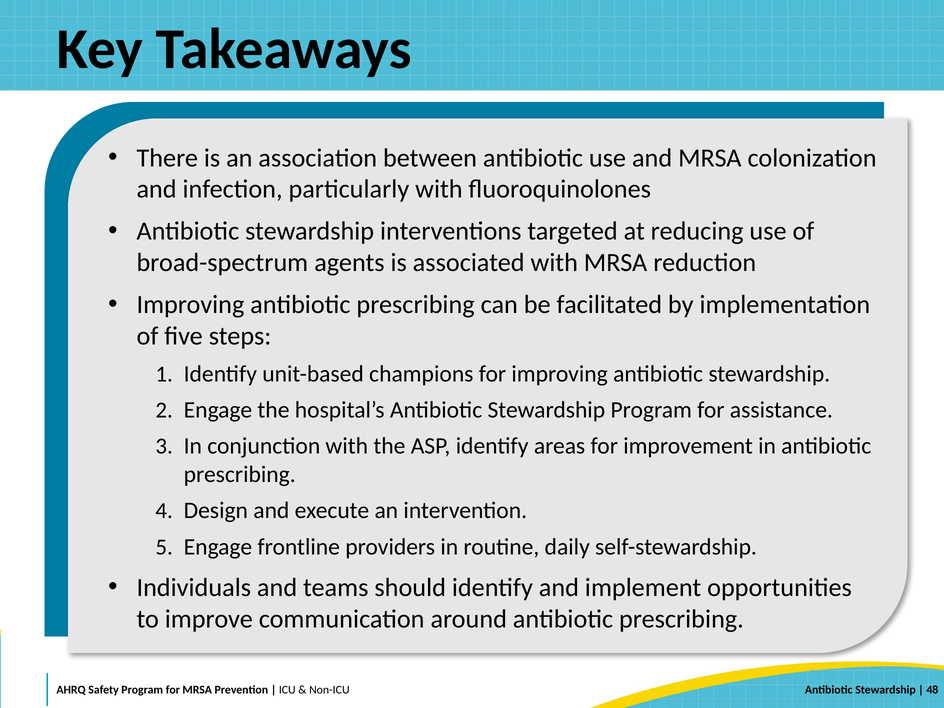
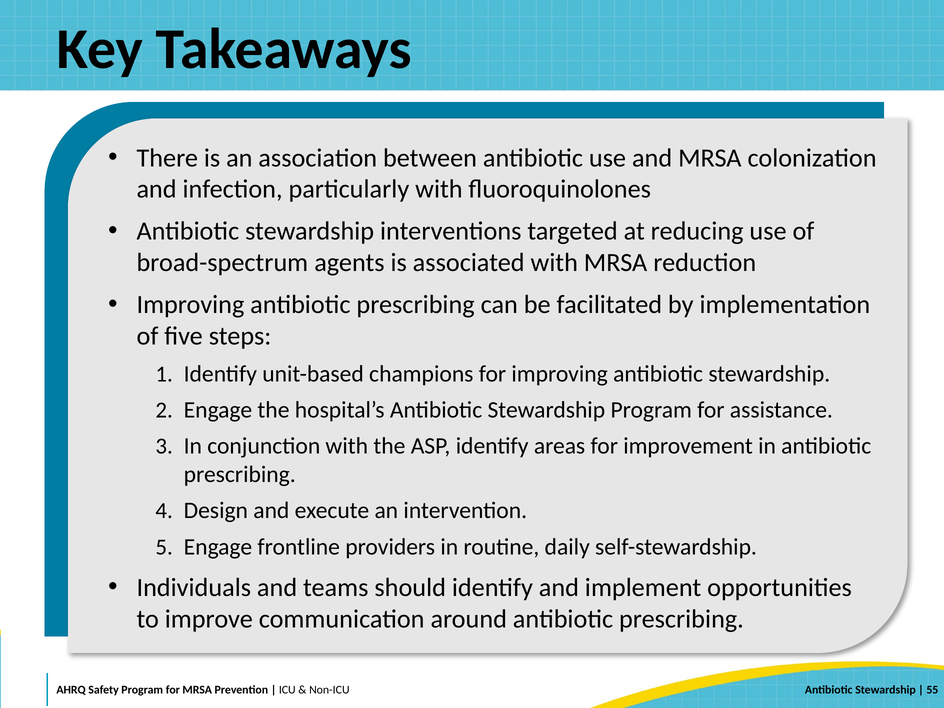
48: 48 -> 55 (932, 690)
